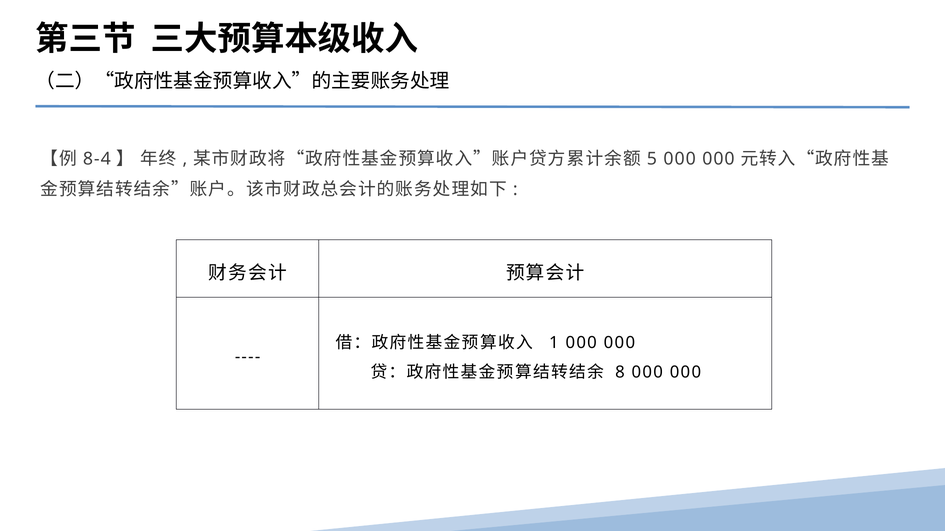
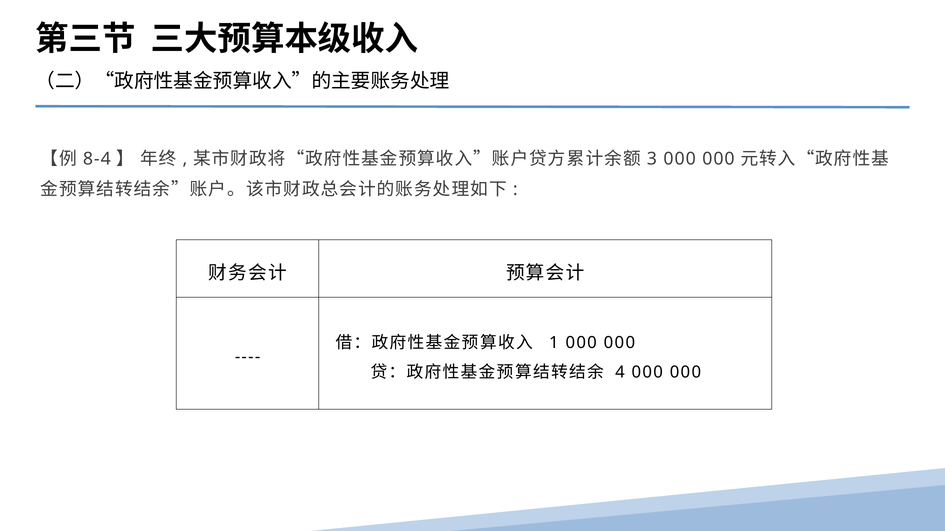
5: 5 -> 3 (652, 159)
8: 8 -> 4 (620, 373)
